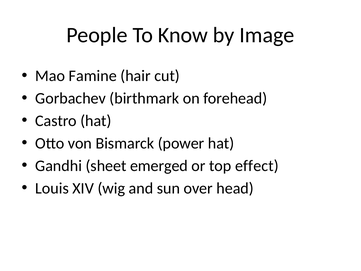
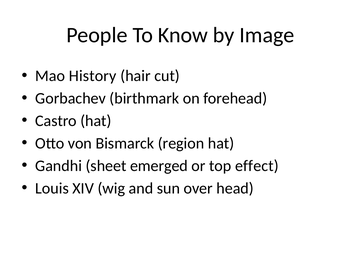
Famine: Famine -> History (93, 76)
power: power -> region (181, 143)
